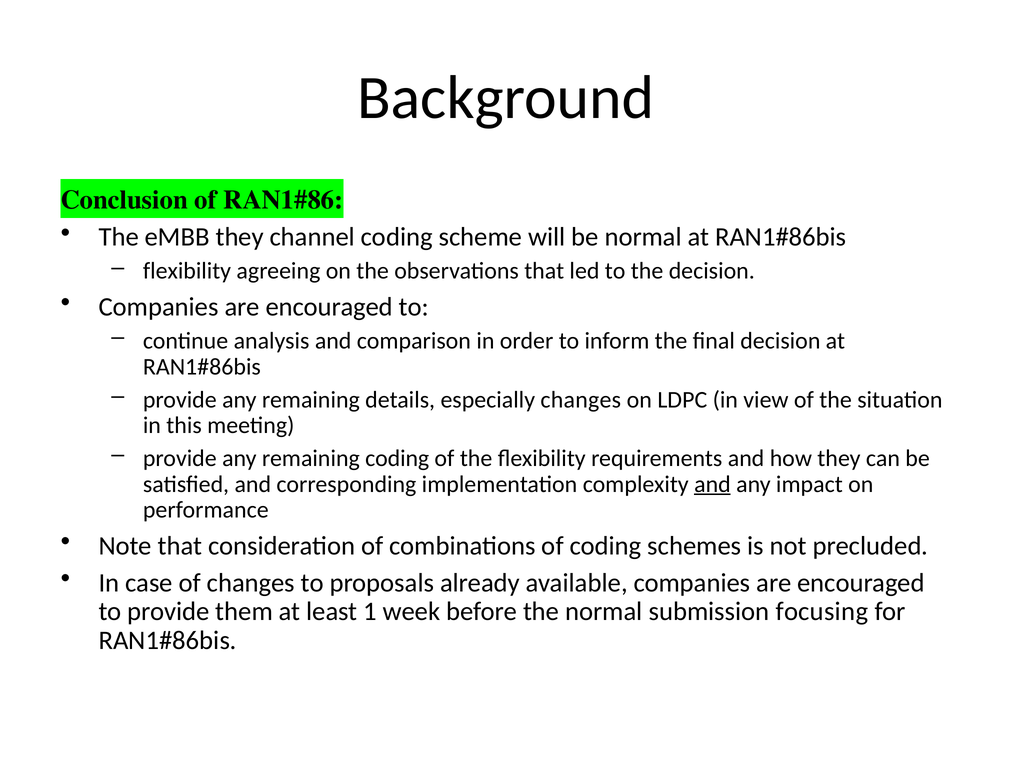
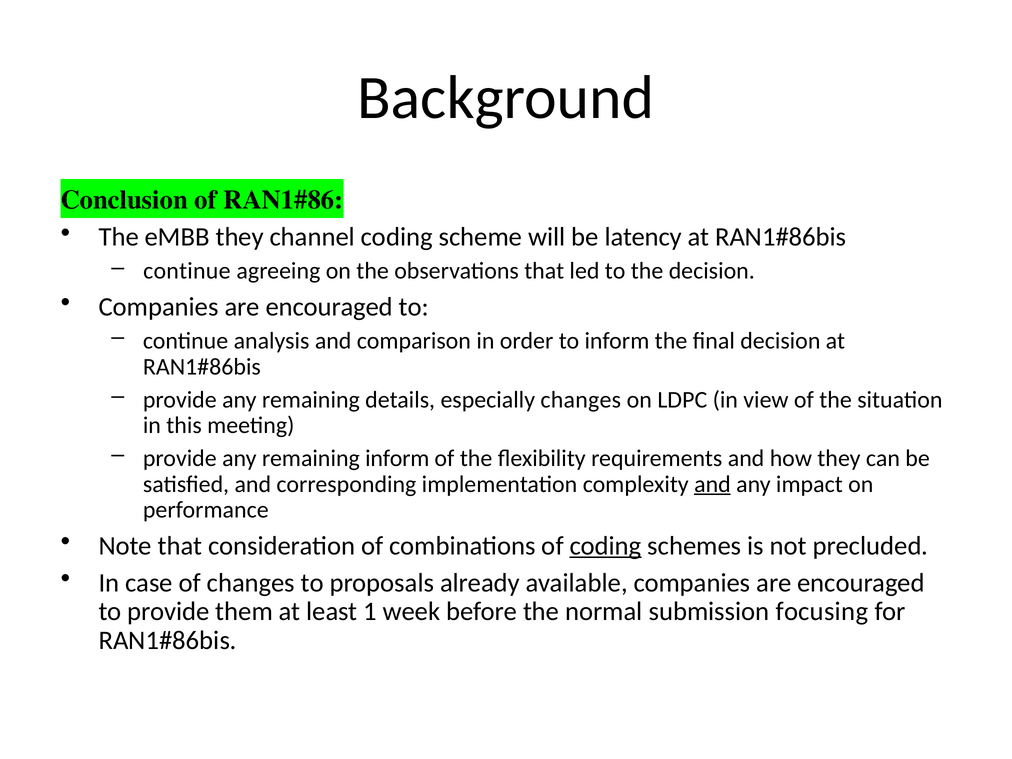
be normal: normal -> latency (643, 237)
flexibility: flexibility -> continue (187, 271)
remaining coding: coding -> inform (397, 458)
coding underline: none -> present (606, 546)
